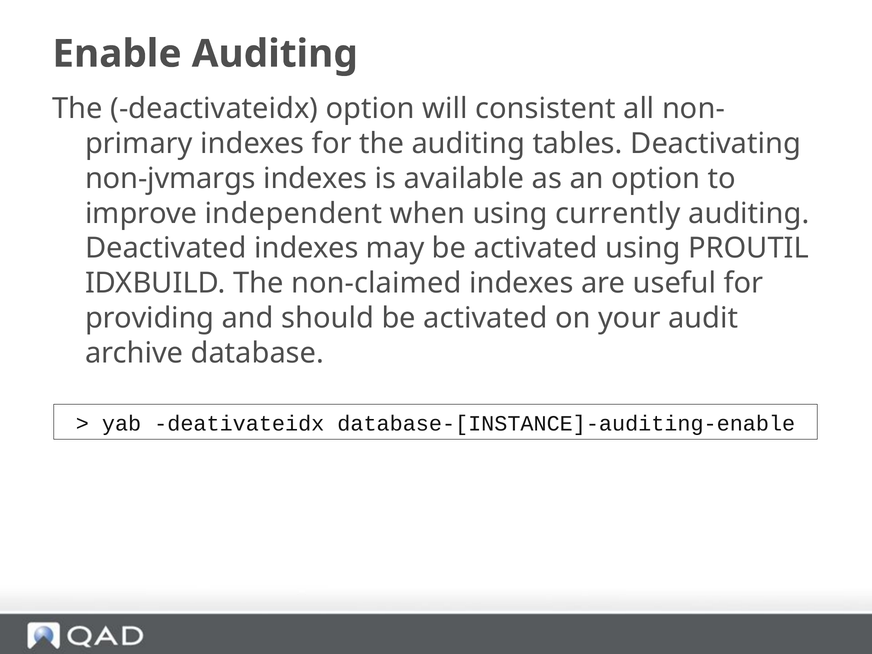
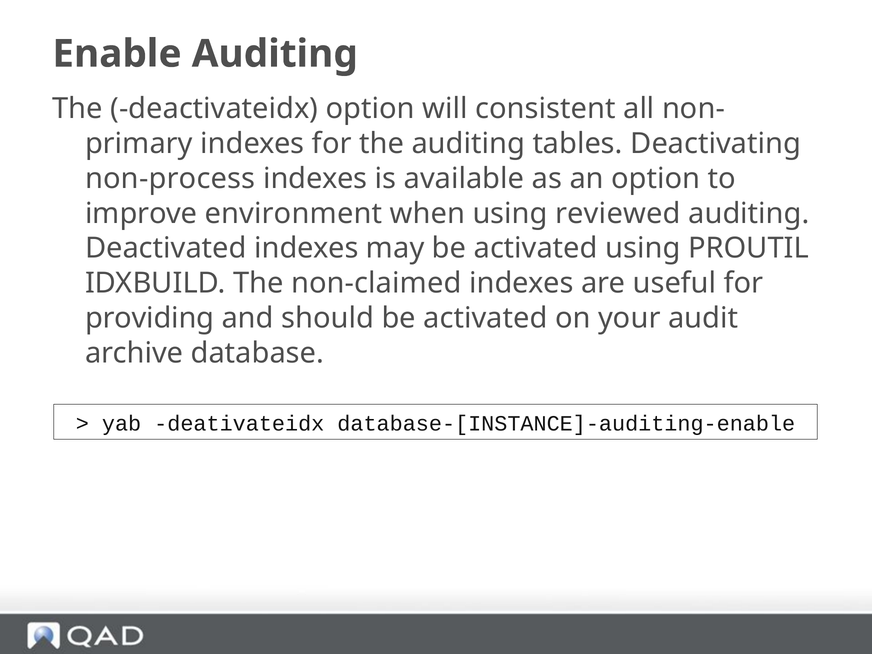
non-jvmargs: non-jvmargs -> non-process (170, 179)
independent: independent -> environment (293, 214)
currently: currently -> reviewed (618, 214)
